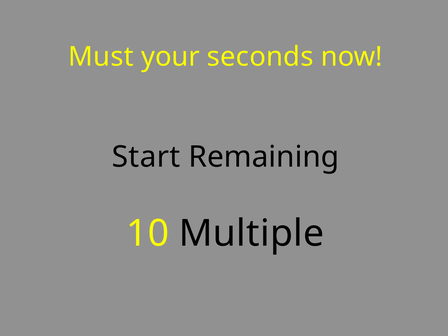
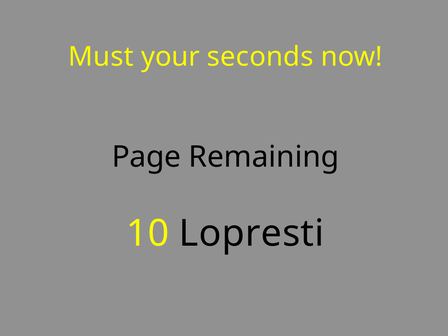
Start: Start -> Page (146, 157)
Multiple: Multiple -> Lopresti (252, 234)
